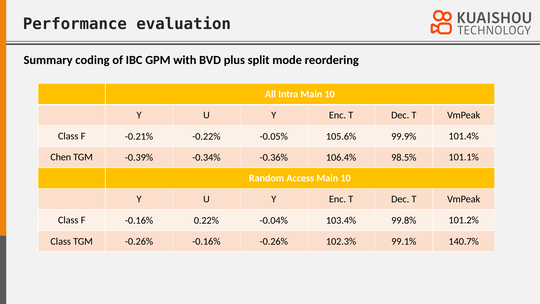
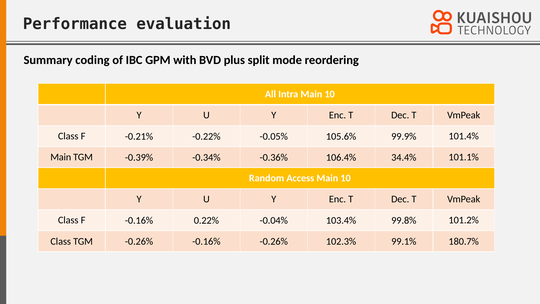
Chen: Chen -> Main (61, 157)
98.5%: 98.5% -> 34.4% (404, 157)
140.7%: 140.7% -> 180.7% (464, 241)
